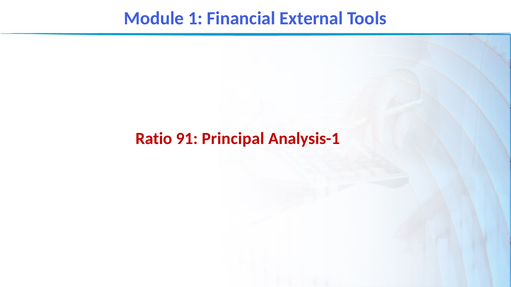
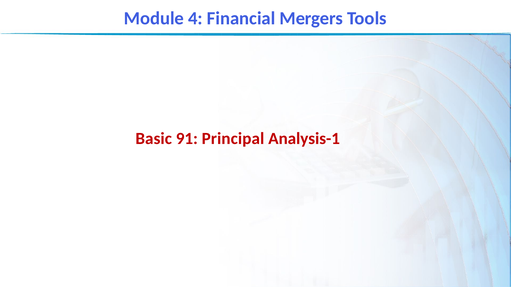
1: 1 -> 4 (195, 19)
External: External -> Mergers (311, 19)
Ratio: Ratio -> Basic (154, 139)
